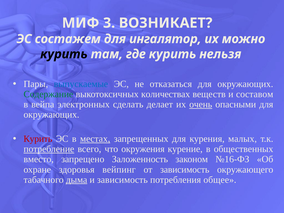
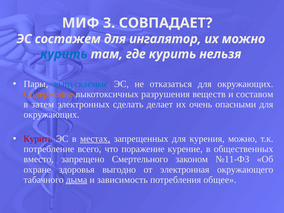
ВОЗНИКАЕТ: ВОЗНИКАЕТ -> СОВПАДАЕТ (166, 23)
курить colour: black -> blue (64, 54)
Содержание colour: green -> orange (48, 94)
количествах: количествах -> разрушения (166, 94)
вейпа: вейпа -> затем (43, 104)
очень underline: present -> none (201, 104)
курения малых: малых -> можно (243, 139)
потребление underline: present -> none (49, 149)
окружения: окружения -> поражение (143, 149)
Заложенность: Заложенность -> Смертельного (140, 159)
№16-ФЗ: №16-ФЗ -> №11-ФЗ (232, 159)
вейпинг: вейпинг -> выгодно (119, 169)
от зависимость: зависимость -> электронная (185, 169)
